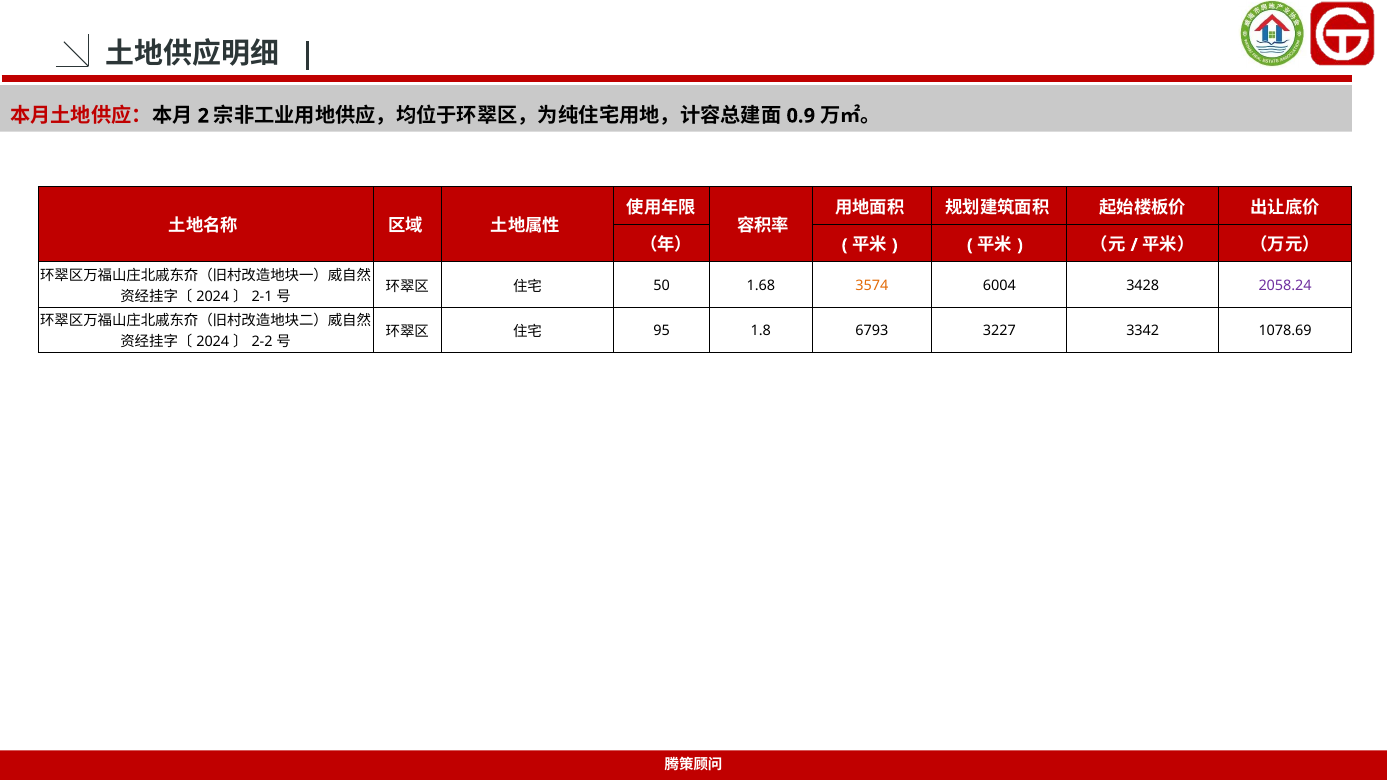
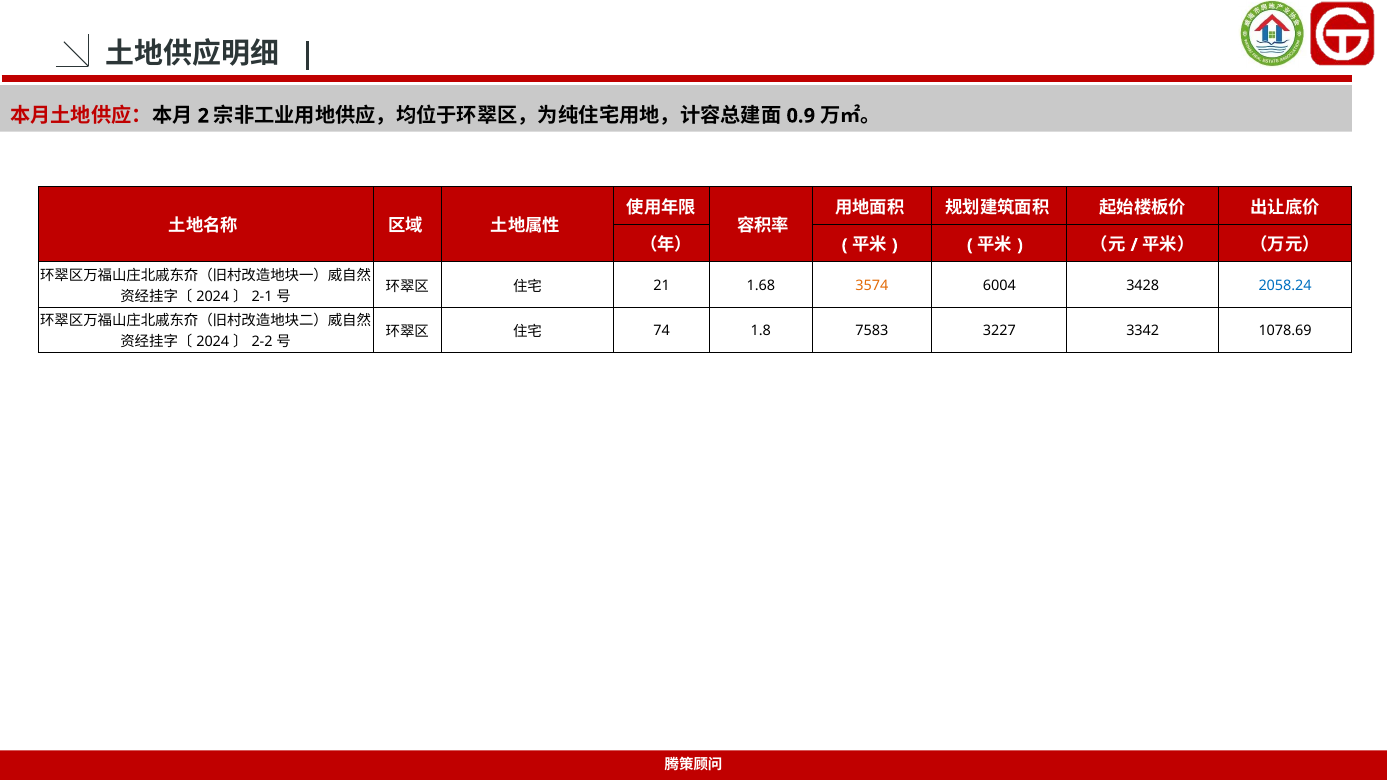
50: 50 -> 21 (662, 286)
2058.24 colour: purple -> blue (1285, 286)
95: 95 -> 74 (662, 331)
6793: 6793 -> 7583 (872, 331)
